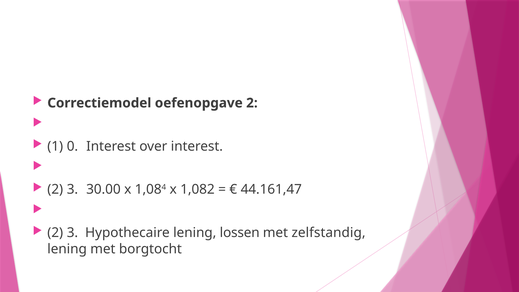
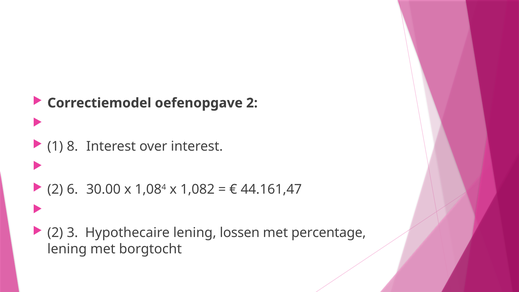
0: 0 -> 8 (72, 146)
3: 3 -> 6 (72, 189)
zelfstandig: zelfstandig -> percentage (329, 233)
